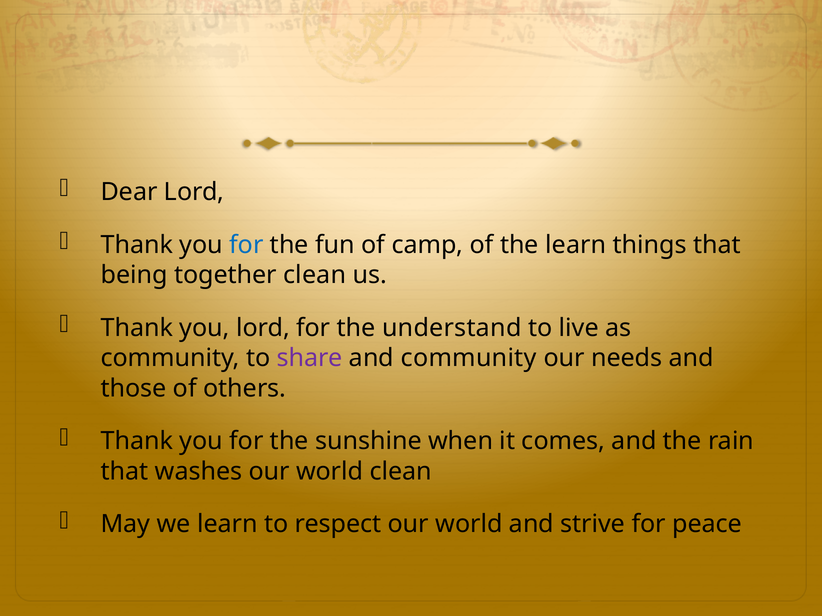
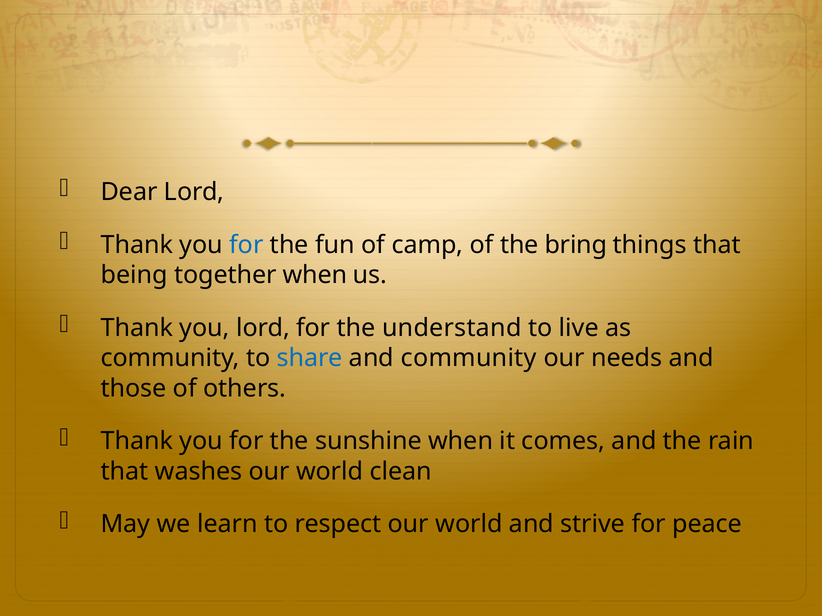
the learn: learn -> bring (576, 245)
together clean: clean -> when (315, 275)
share colour: purple -> blue (310, 358)
